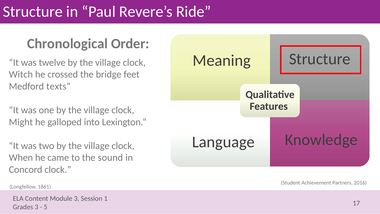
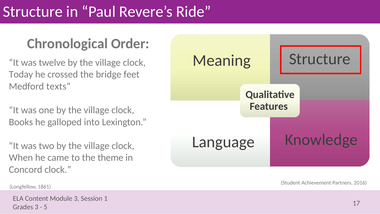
Witch: Witch -> Today (21, 74)
Might: Might -> Books (21, 122)
sound: sound -> theme (110, 157)
